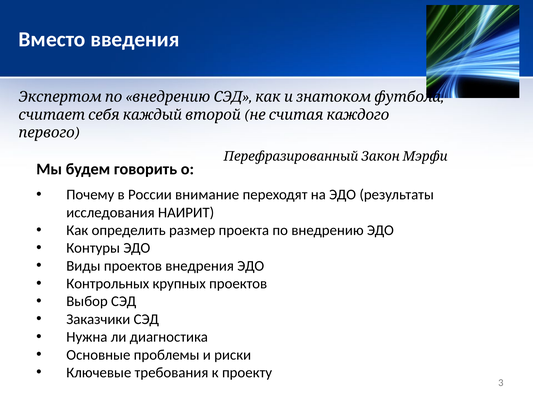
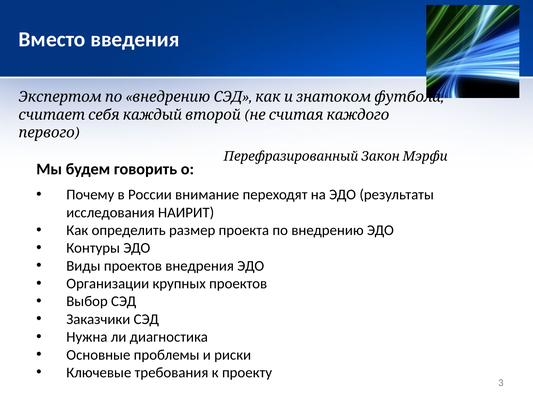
Контрольных: Контрольных -> Организации (108, 283)
